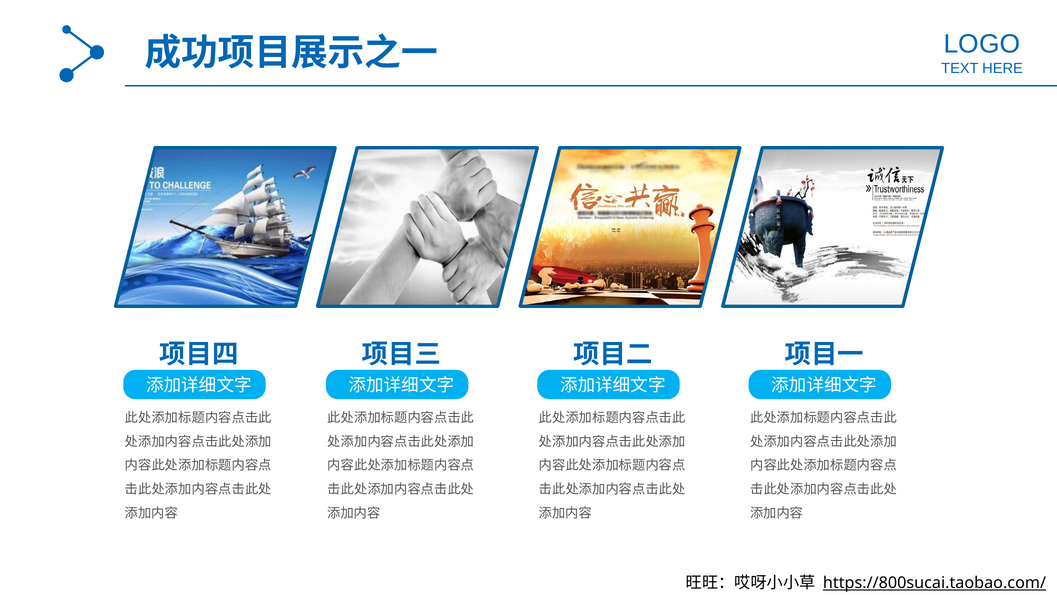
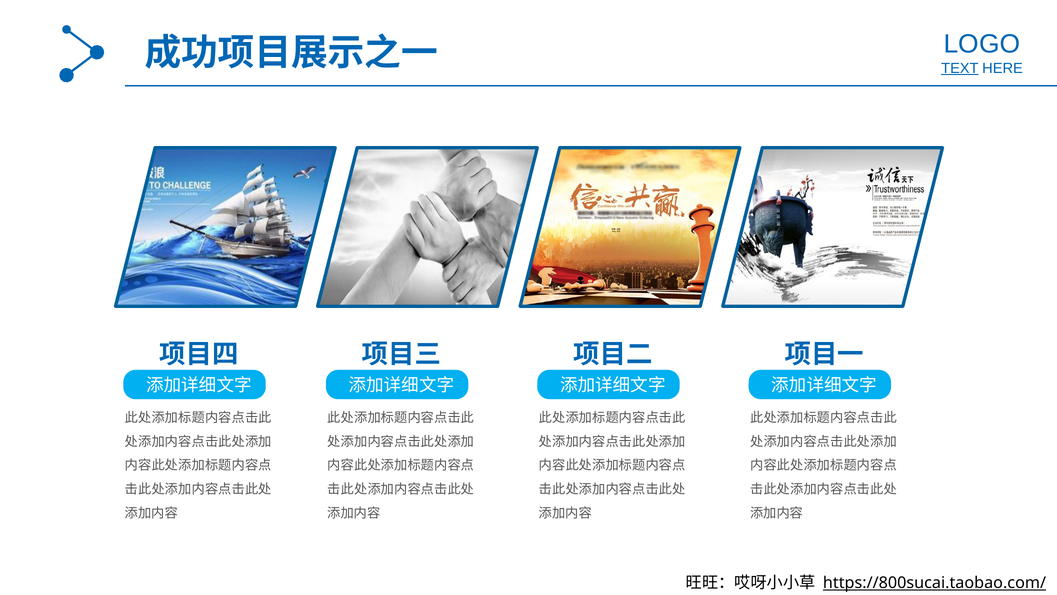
TEXT underline: none -> present (960, 68)
